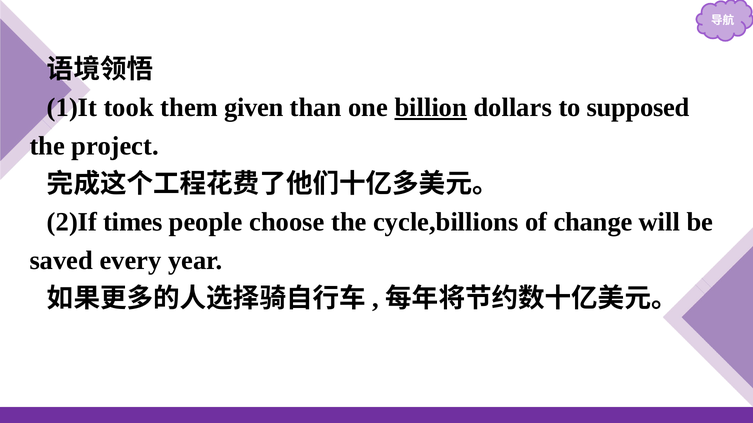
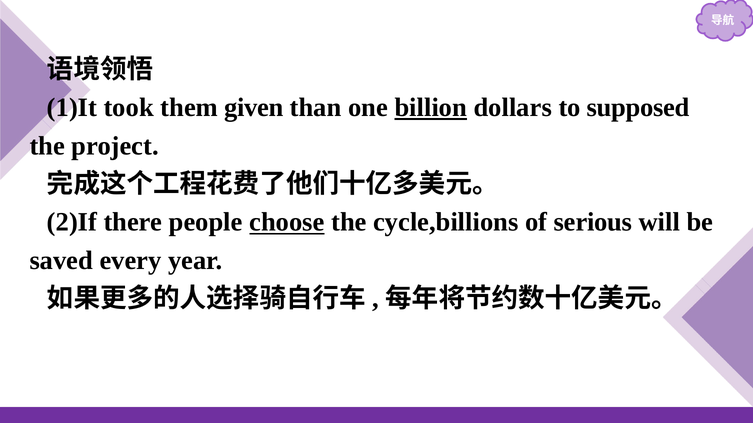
times: times -> there (133, 222)
choose underline: none -> present (287, 222)
change: change -> serious (593, 222)
